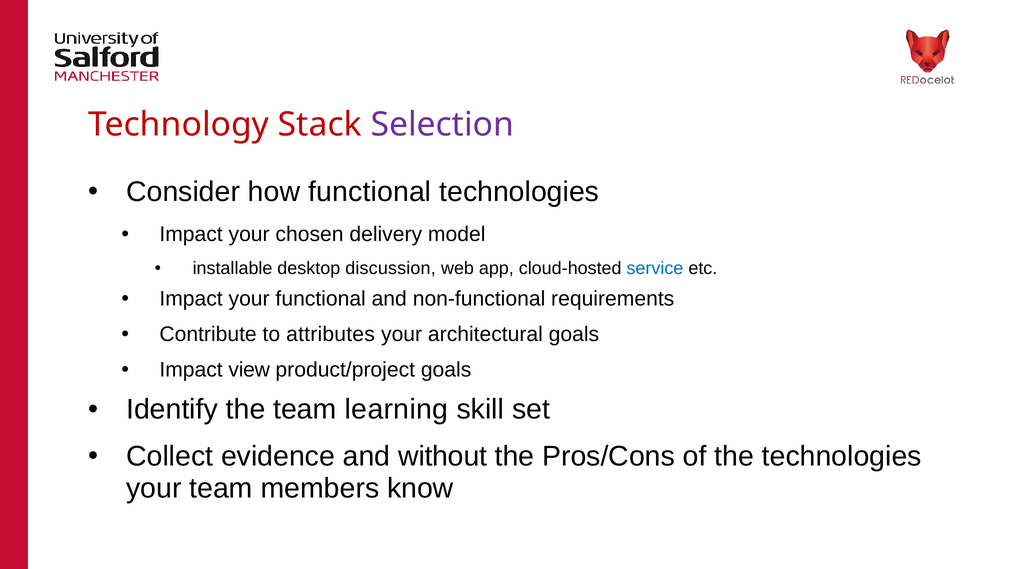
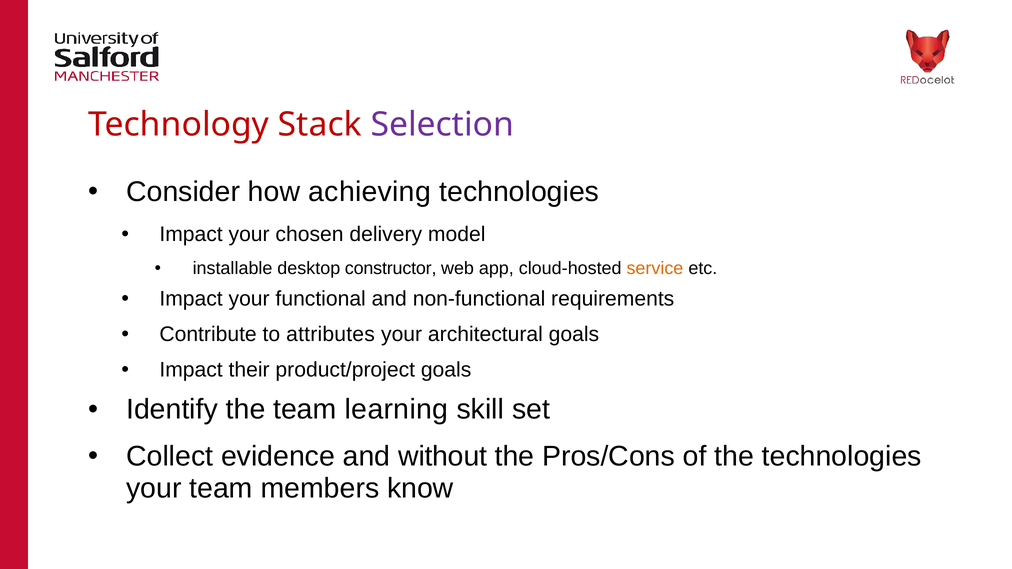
how functional: functional -> achieving (370, 192)
discussion: discussion -> constructor (391, 268)
service colour: blue -> orange (655, 268)
view: view -> their (249, 370)
